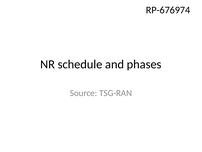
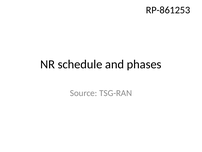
RP-676974: RP-676974 -> RP-861253 (168, 10)
